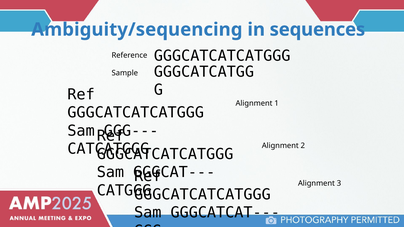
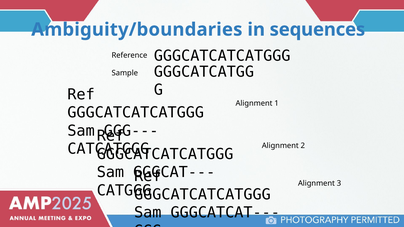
Ambiguity/sequencing: Ambiguity/sequencing -> Ambiguity/boundaries (137, 30)
